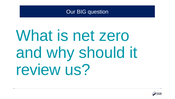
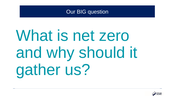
review: review -> gather (38, 69)
